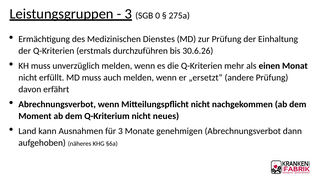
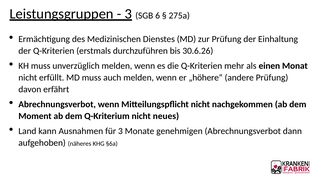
0: 0 -> 6 (158, 16)
„ersetzt“: „ersetzt“ -> „höhere“ (206, 78)
